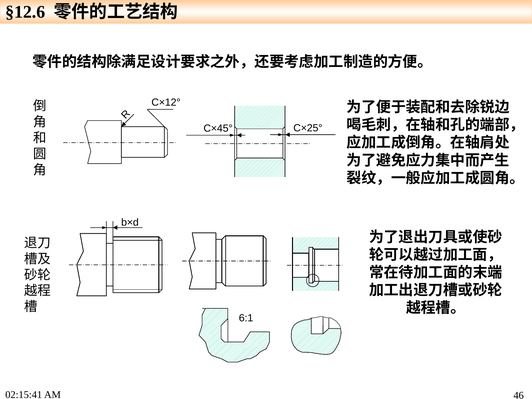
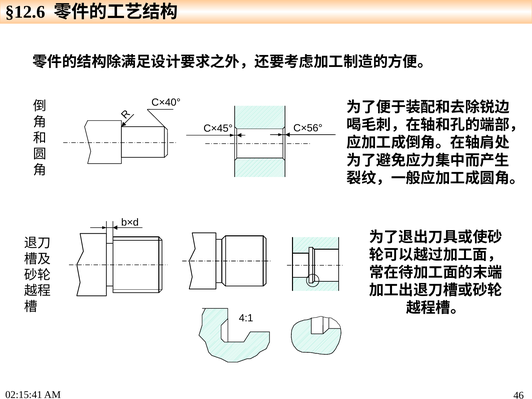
C×12°: C×12° -> C×40° (166, 103)
C×25°: C×25° -> C×56° (308, 128)
6:1: 6:1 -> 4:1 (246, 318)
